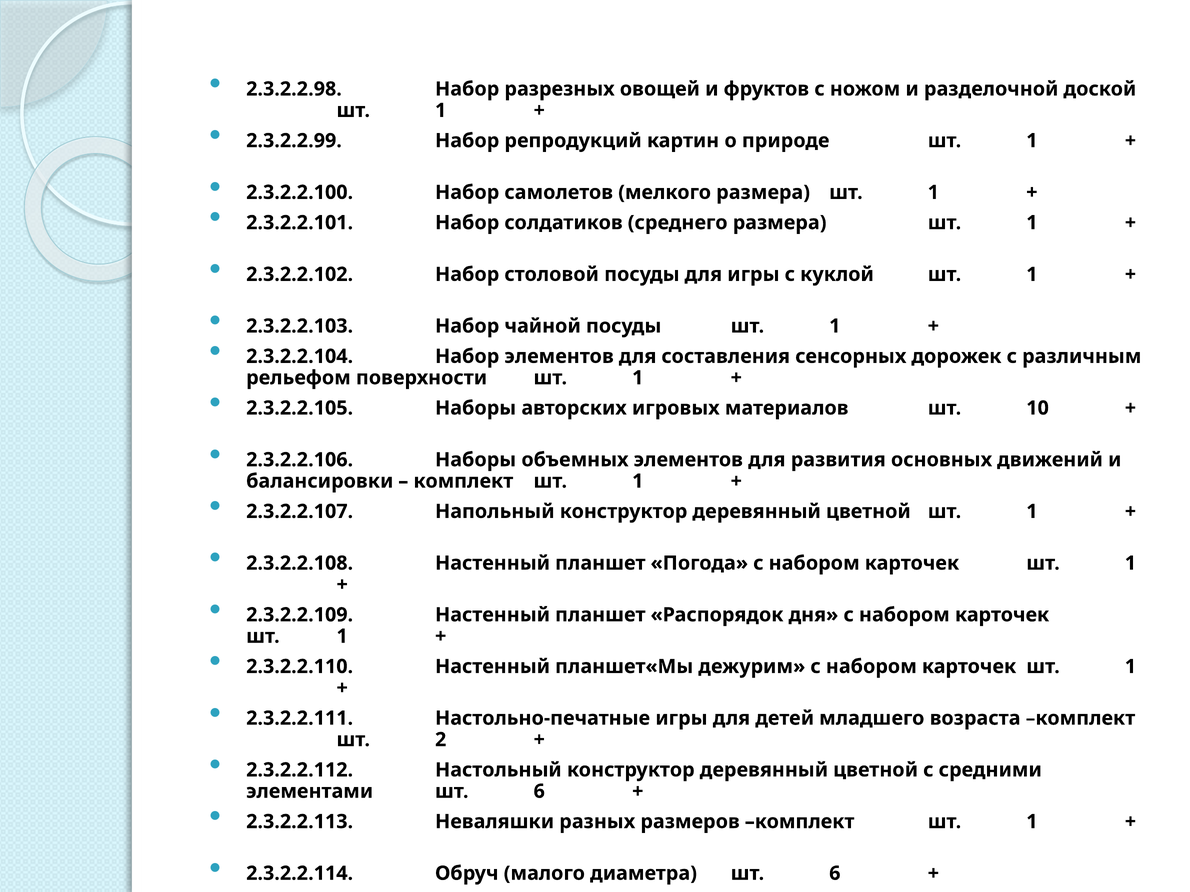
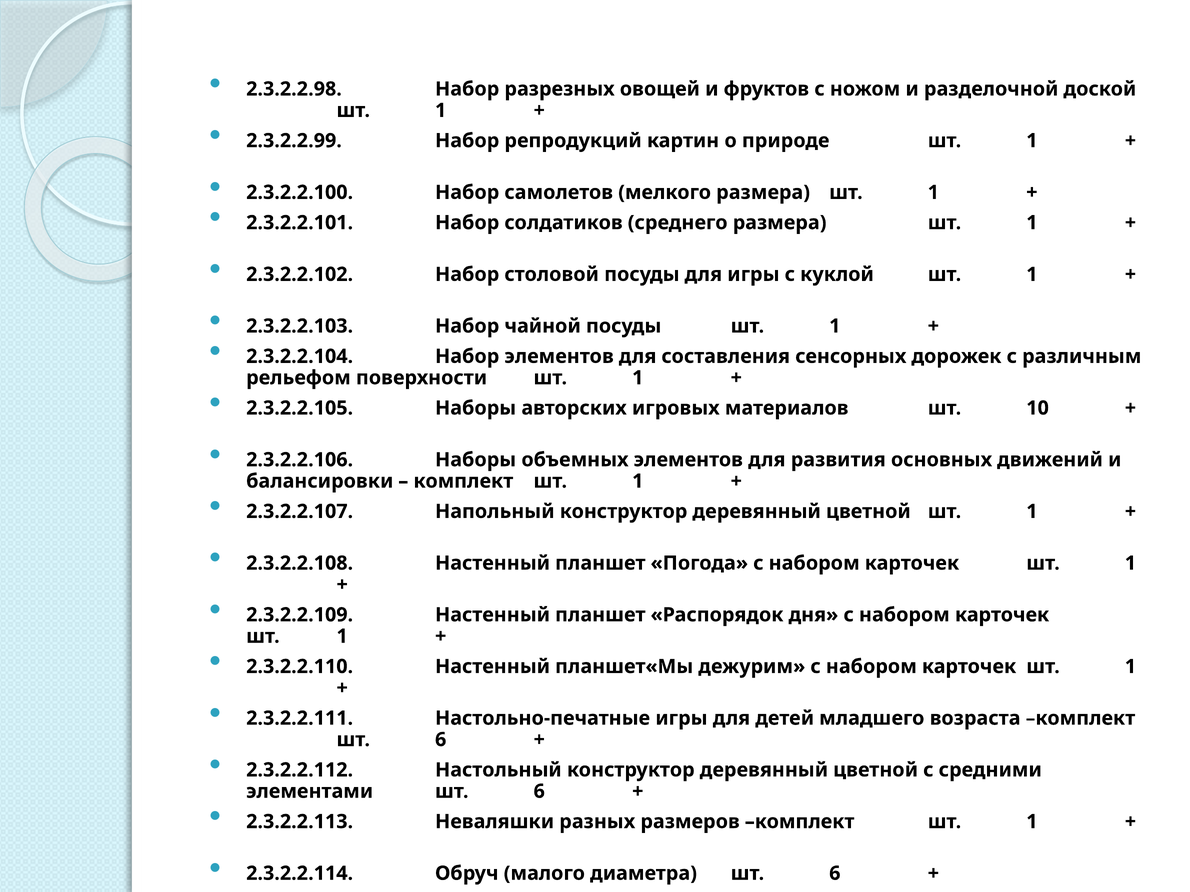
2: 2 -> 6 (441, 740)
